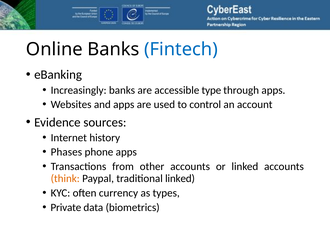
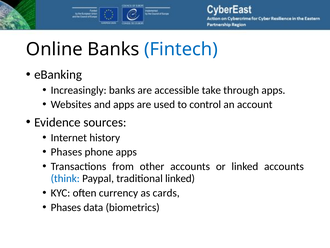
type: type -> take (211, 90)
think colour: orange -> blue (65, 178)
types: types -> cards (166, 193)
Private: Private -> Phases (66, 207)
